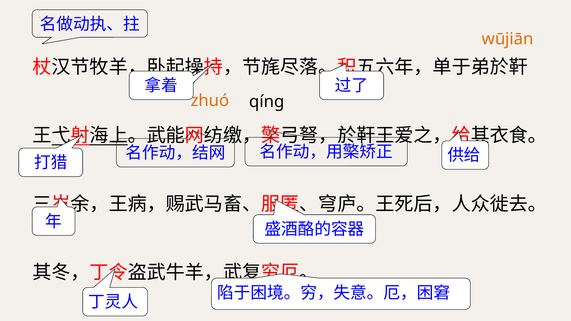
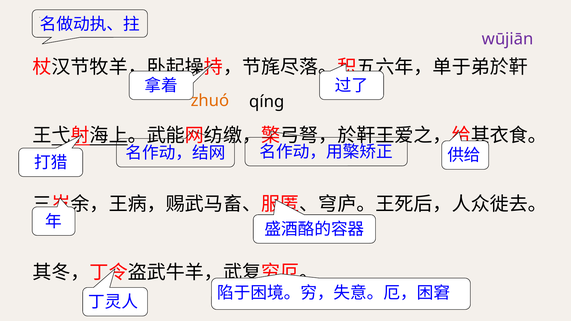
wūjiān colour: orange -> purple (508, 39)
